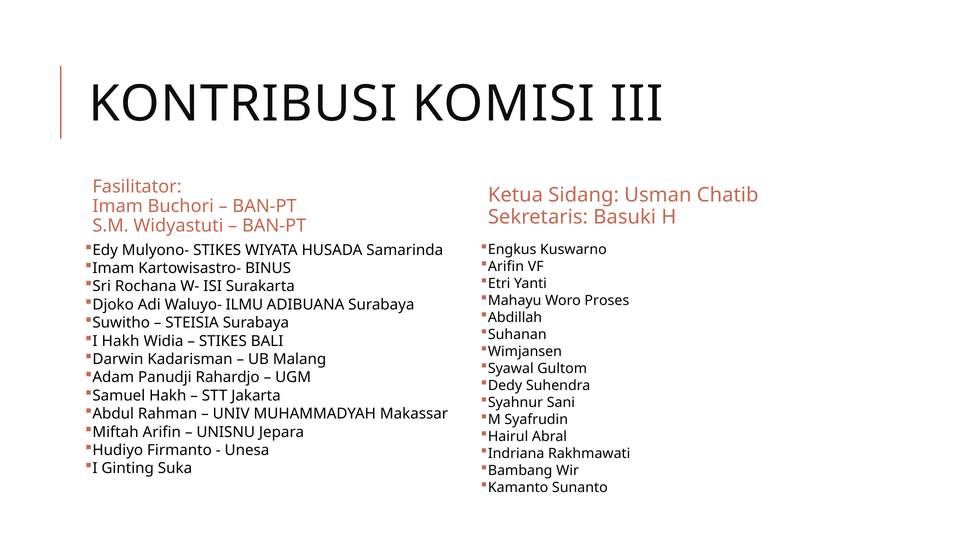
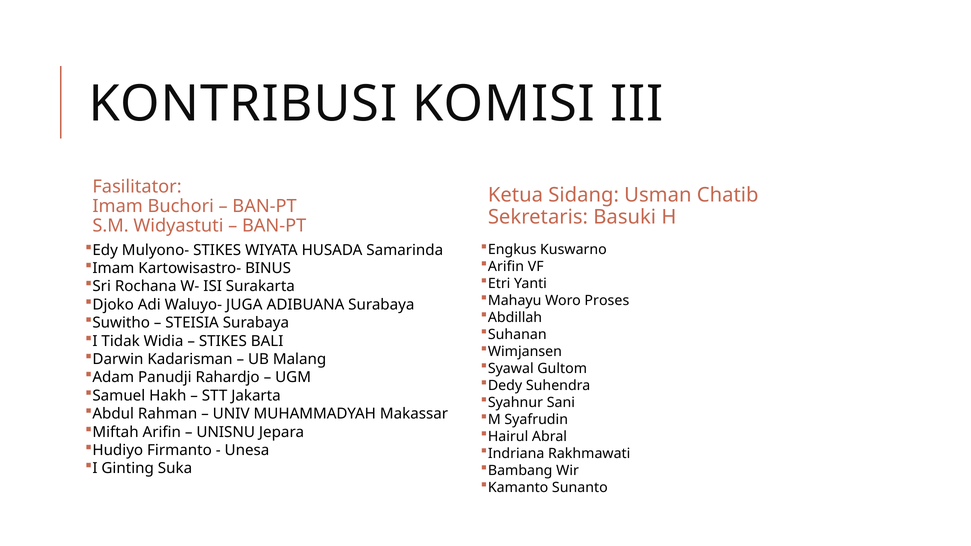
ILMU: ILMU -> JUGA (244, 305)
I Hakh: Hakh -> Tidak (121, 341)
